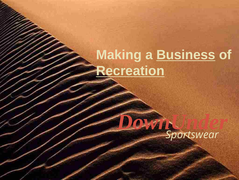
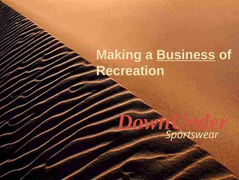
Recreation underline: present -> none (130, 71)
